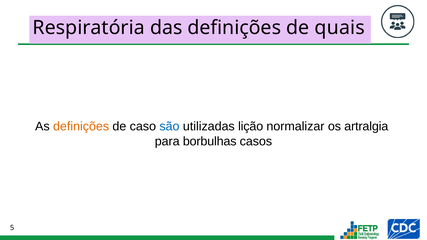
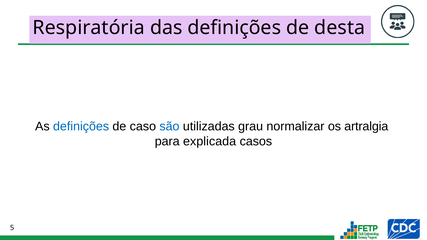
quais: quais -> desta (340, 28)
definições colour: orange -> blue (81, 126)
lição: lição -> grau (251, 126)
borbulhas: borbulhas -> explicada (210, 141)
